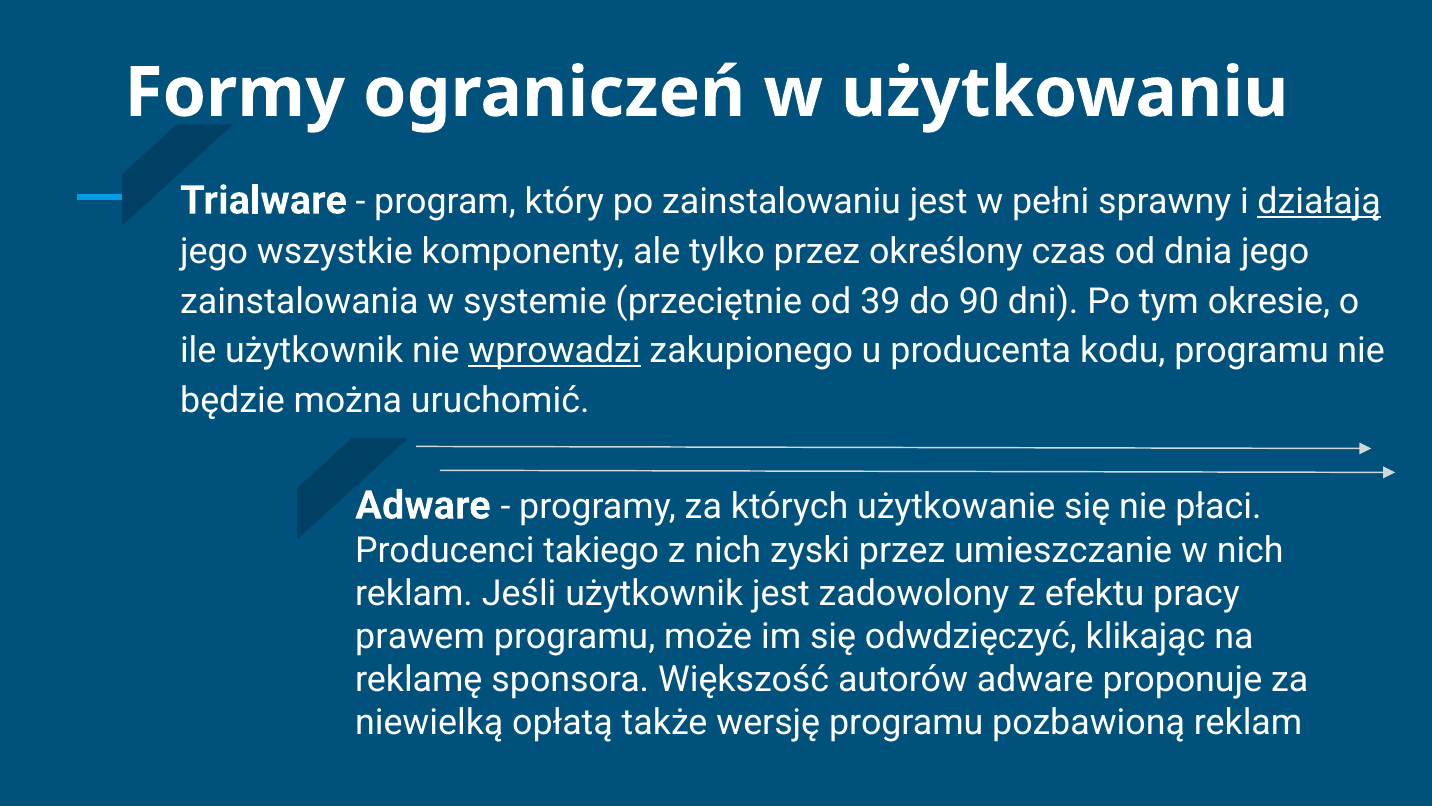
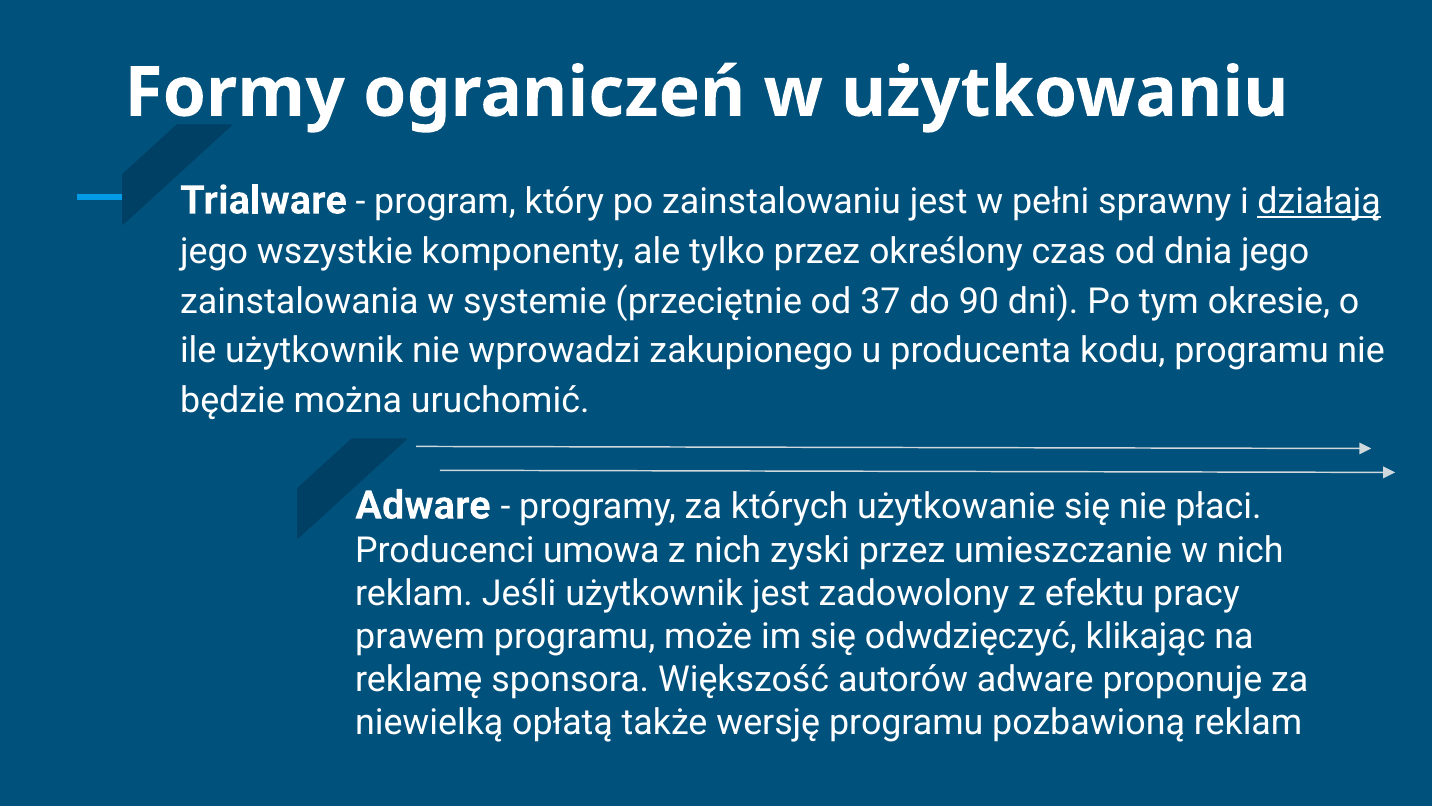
39: 39 -> 37 (880, 301)
wprowadzi underline: present -> none (554, 351)
takiego: takiego -> umowa (601, 550)
